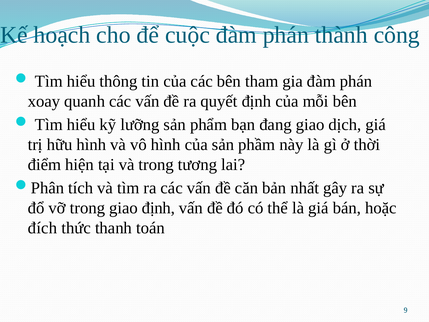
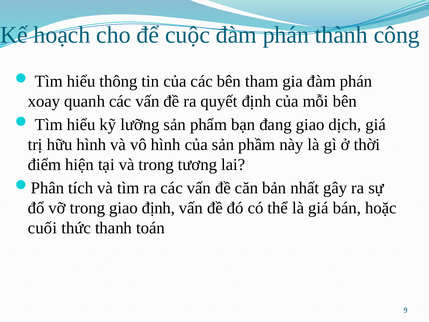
đích: đích -> cuối (43, 228)
